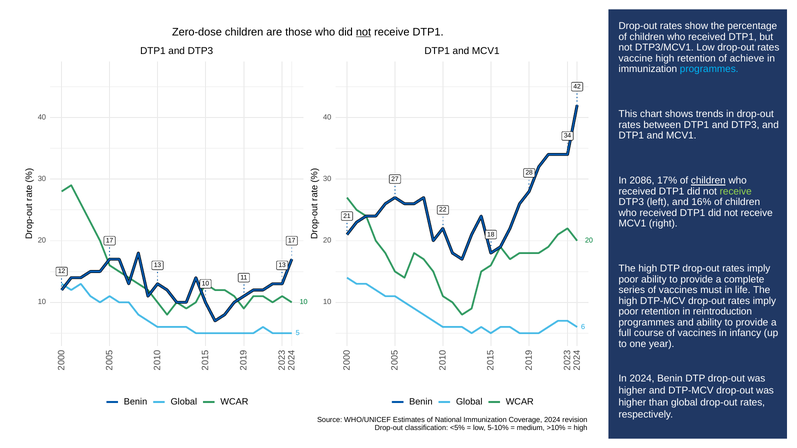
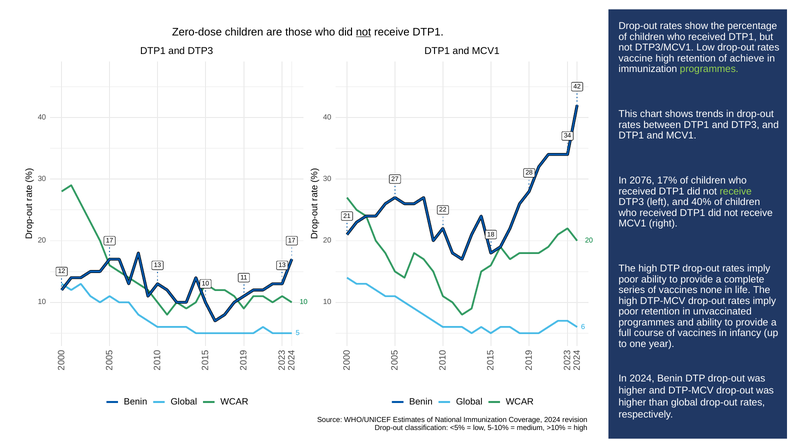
programmes colour: light blue -> light green (709, 69)
2086: 2086 -> 2076 (642, 181)
children underline: present -> none (708, 181)
16%: 16% -> 40% (701, 202)
must: must -> none (711, 290)
reintroduction: reintroduction -> unvaccinated (722, 312)
